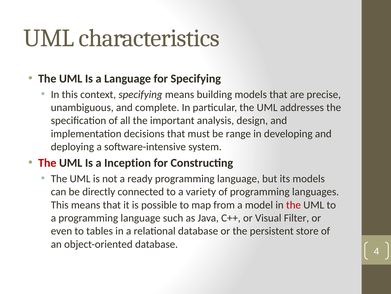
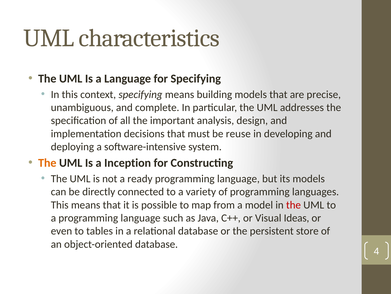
range: range -> reuse (238, 133)
The colour: red -> orange (47, 163)
Filter: Filter -> Ideas (297, 217)
